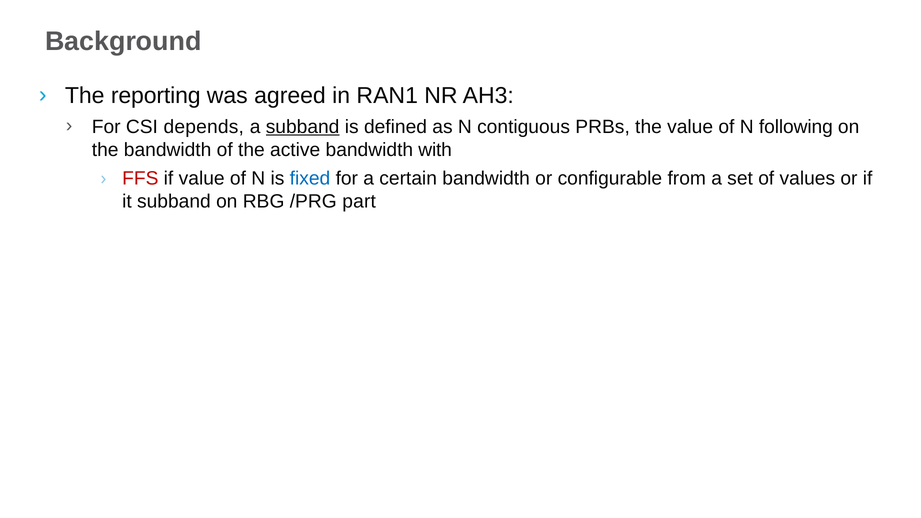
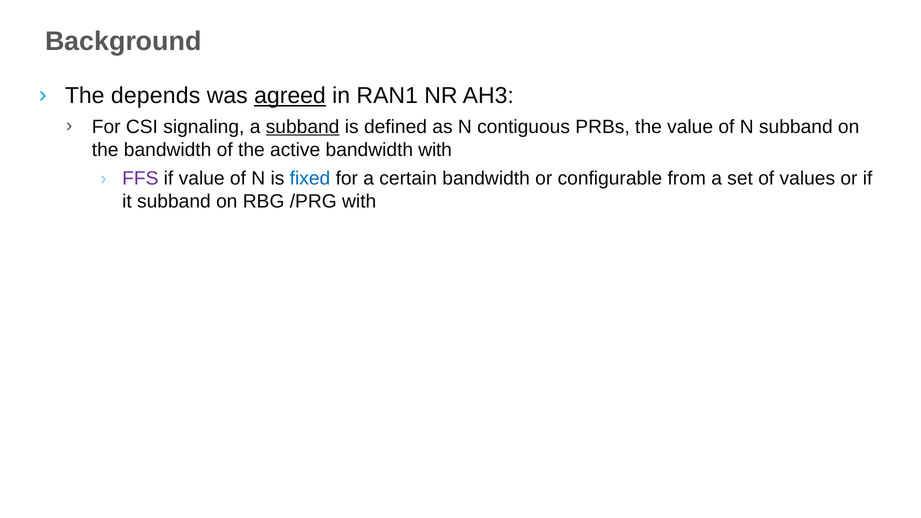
reporting: reporting -> depends (156, 96)
agreed underline: none -> present (290, 96)
depends: depends -> signaling (204, 127)
N following: following -> subband (796, 127)
FFS colour: red -> purple (140, 179)
/PRG part: part -> with (359, 202)
